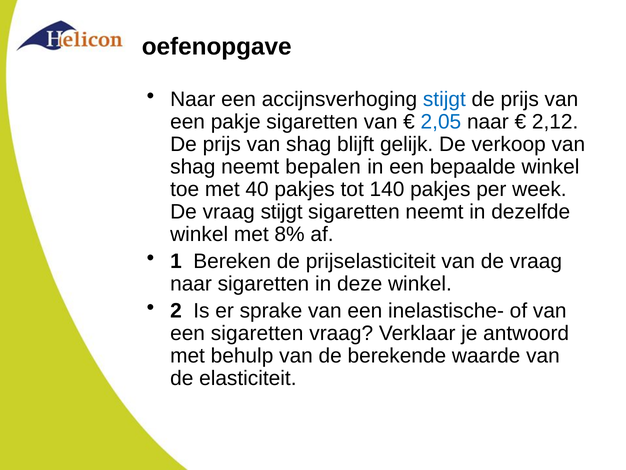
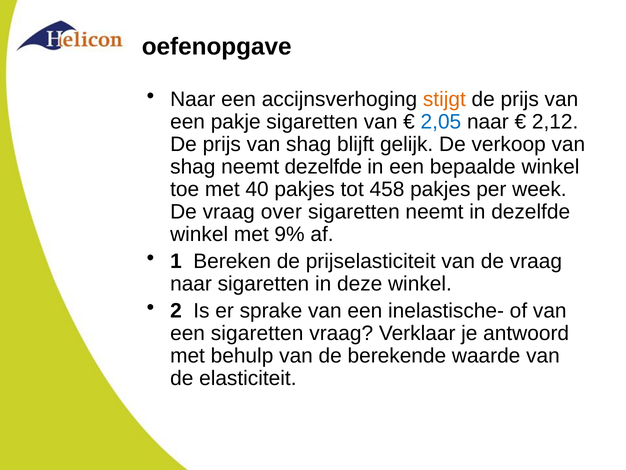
stijgt colour: blue -> orange (444, 99)
neemt bepalen: bepalen -> dezelfde (323, 167)
140: 140 -> 458 (387, 189)
vraag stijgt: stijgt -> over (281, 212)
8%: 8% -> 9% (290, 234)
